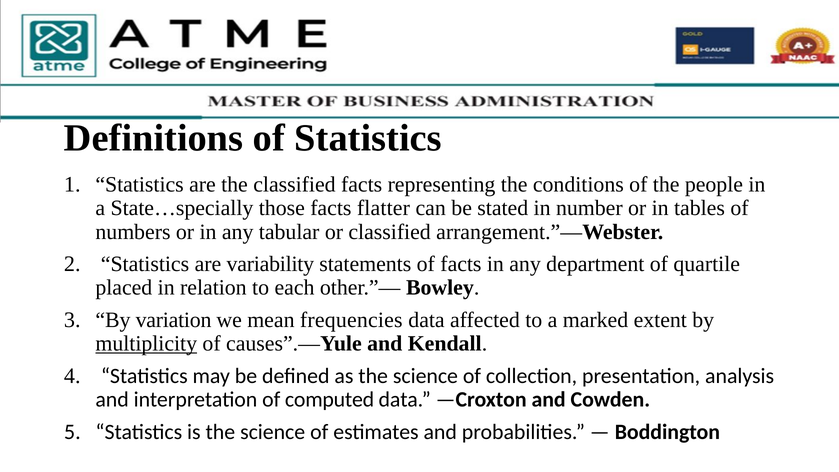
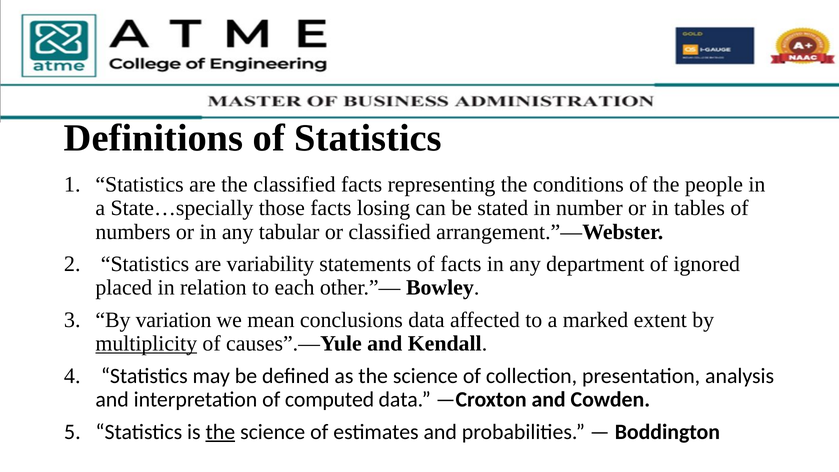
flatter: flatter -> losing (384, 208)
quartile: quartile -> ignored (707, 264)
frequencies: frequencies -> conclusions (351, 320)
the underline: none -> present (220, 432)
